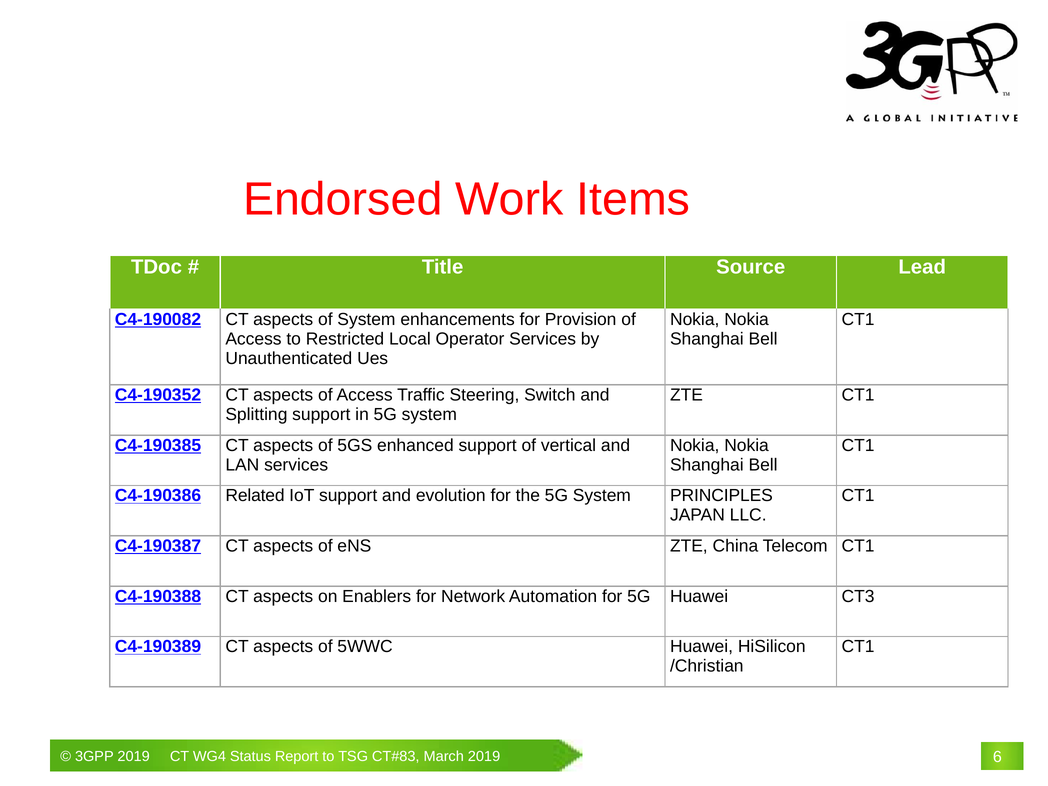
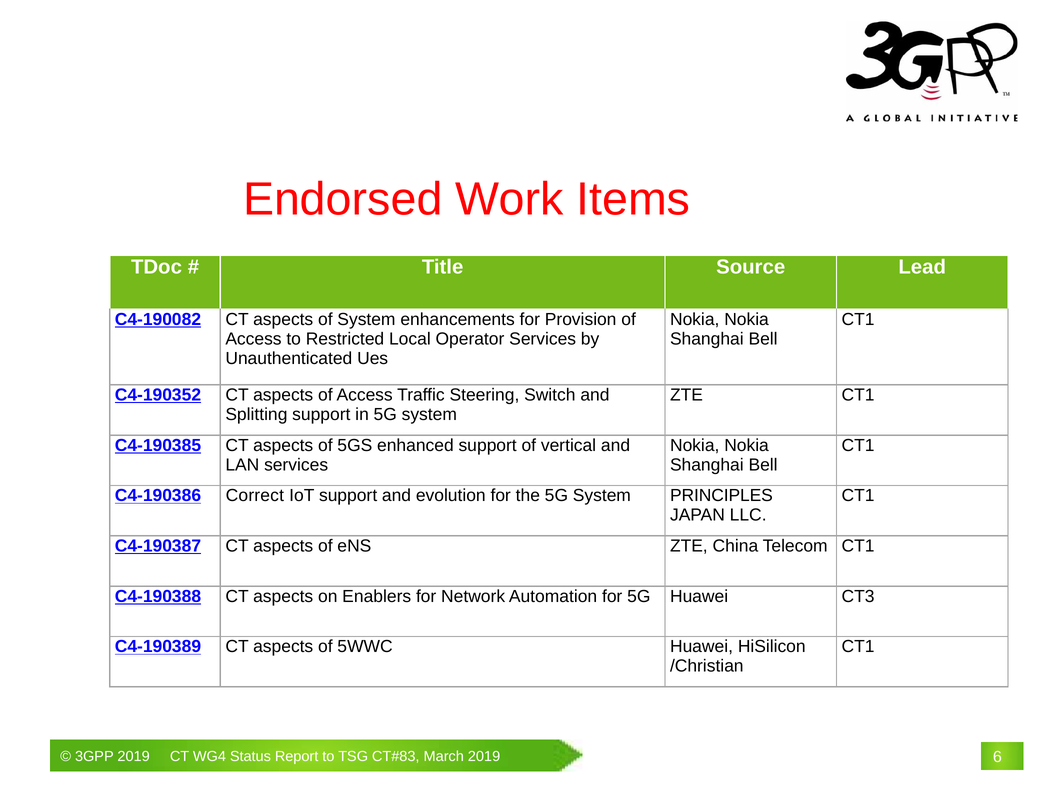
Related: Related -> Correct (255, 496)
